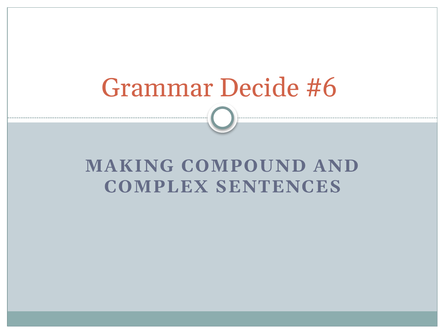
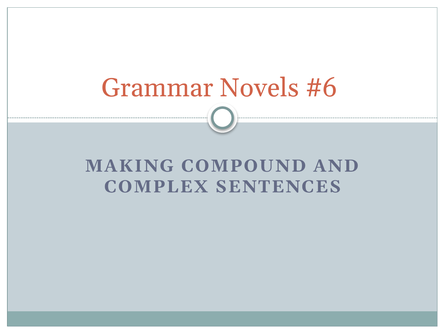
Decide: Decide -> Novels (259, 88)
